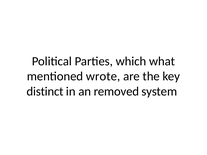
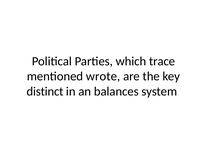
what: what -> trace (162, 61)
removed: removed -> balances (116, 92)
